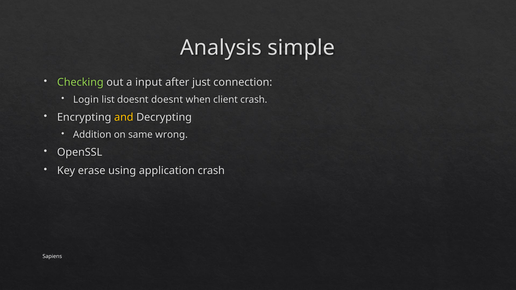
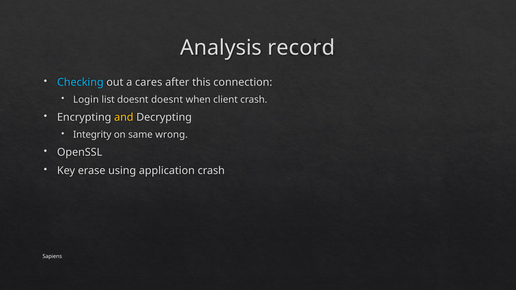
simple: simple -> record (301, 48)
Checking colour: light green -> light blue (80, 82)
input: input -> cares (149, 82)
just: just -> this (201, 82)
Addition: Addition -> Integrity (92, 135)
